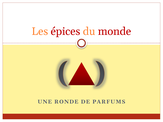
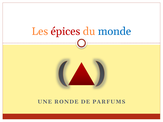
monde colour: red -> blue (115, 31)
